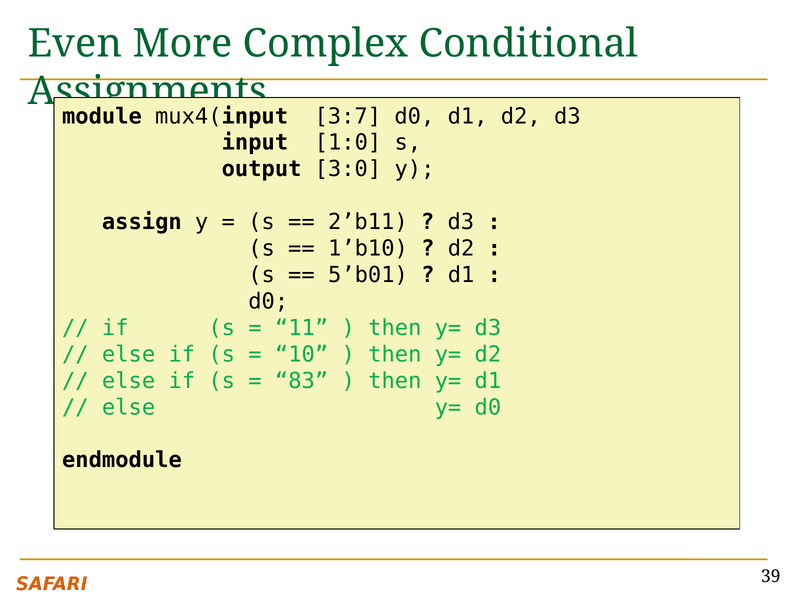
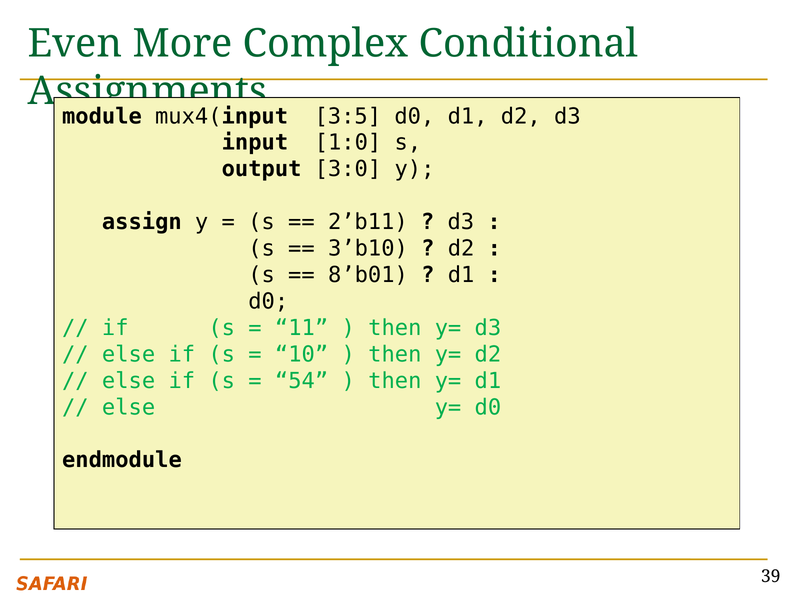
3:7: 3:7 -> 3:5 (348, 116)
1’b10: 1’b10 -> 3’b10 (368, 249)
5’b01: 5’b01 -> 8’b01 (368, 275)
83: 83 -> 54 (302, 381)
